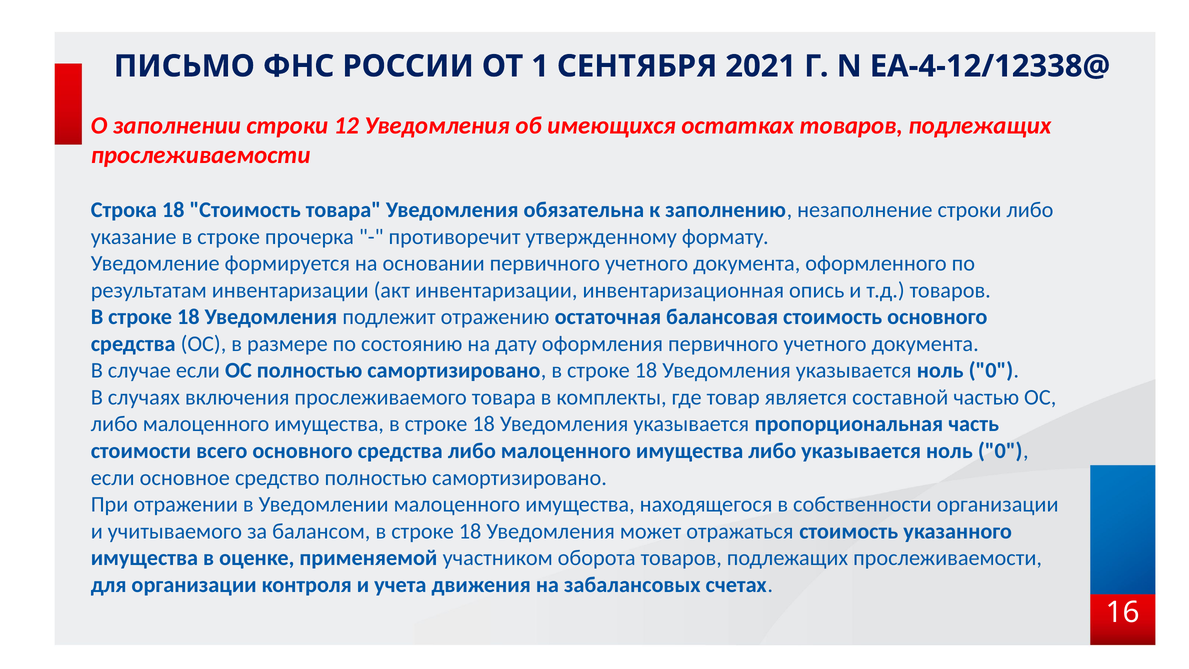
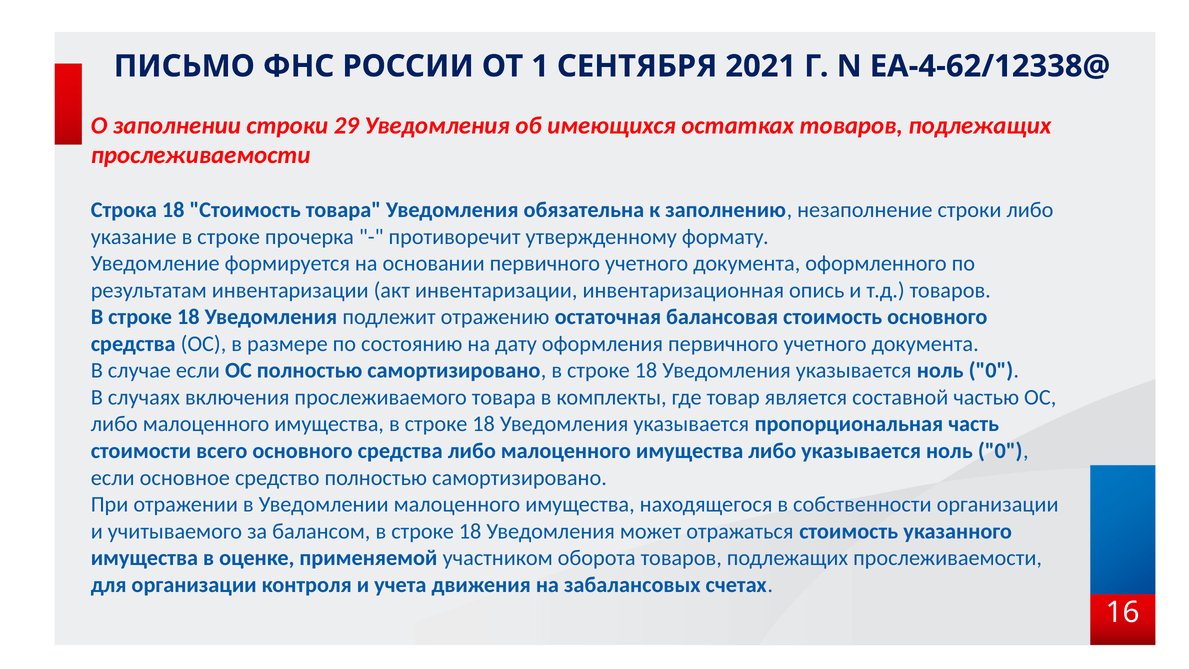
ЕА-4-12/12338@: ЕА-4-12/12338@ -> ЕА-4-62/12338@ (990, 66)
12: 12 -> 29 (346, 125)
